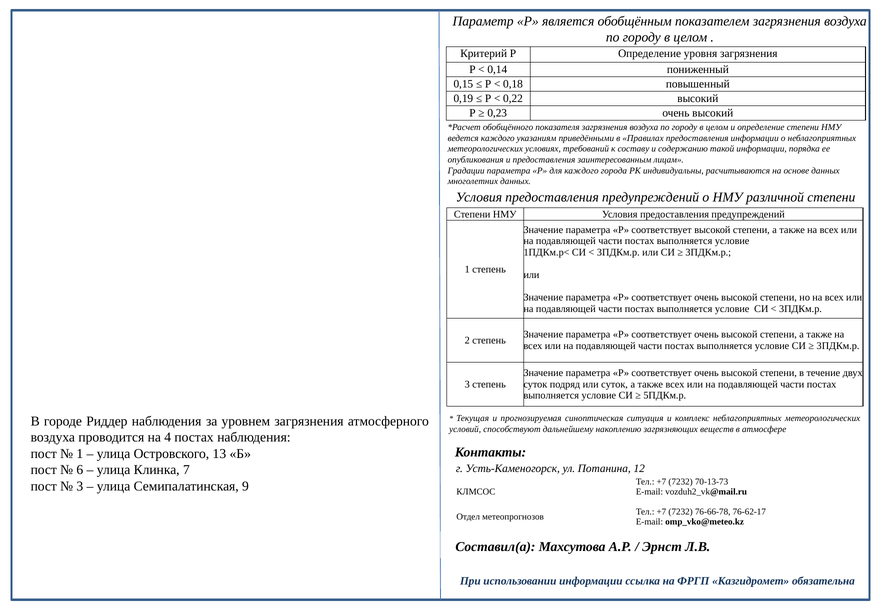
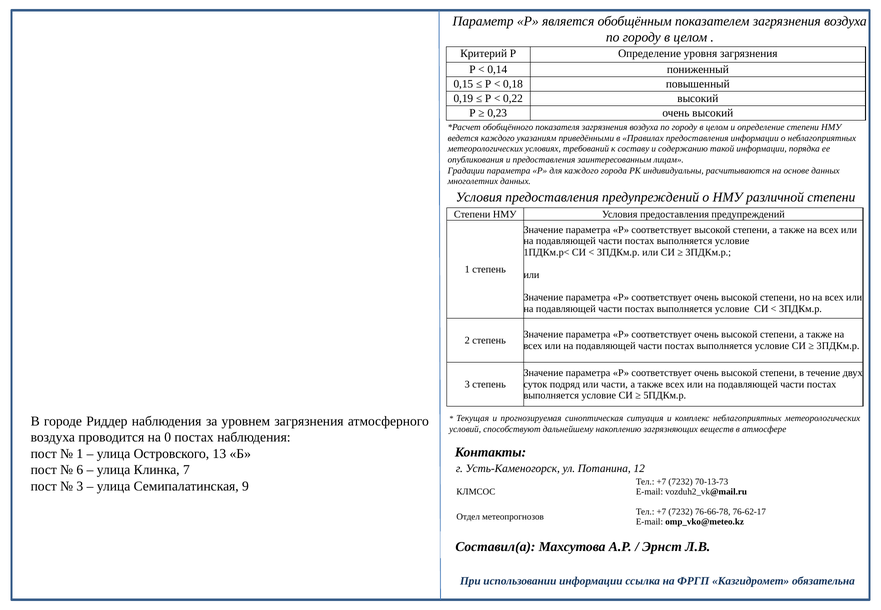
или суток: суток -> части (615, 384)
4: 4 -> 0 (168, 437)
